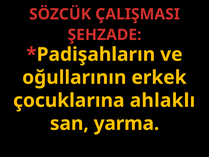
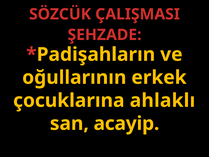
yarma: yarma -> acayip (126, 123)
